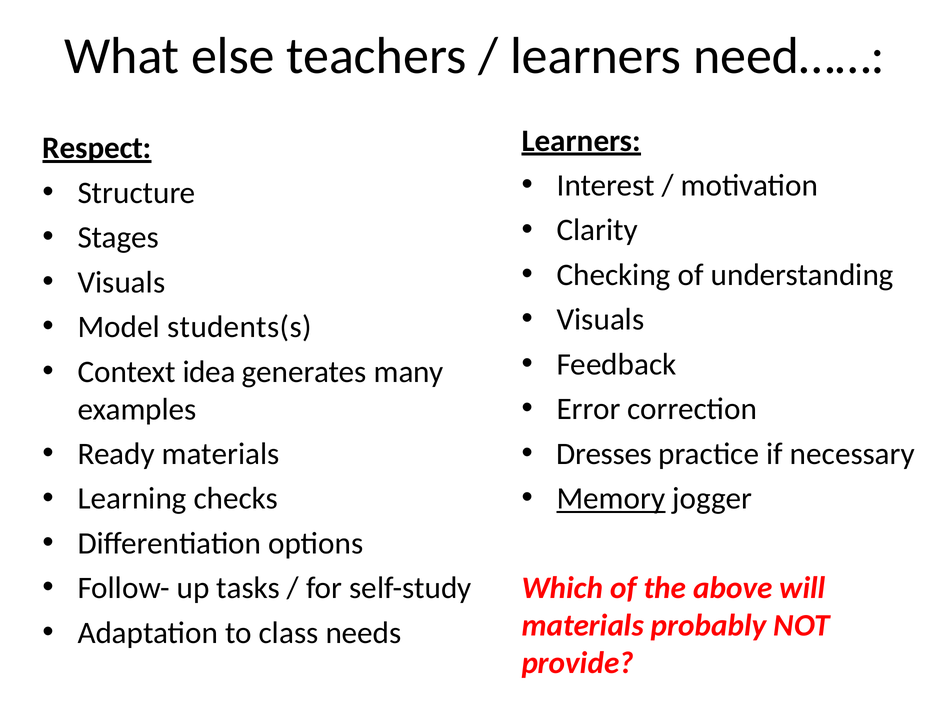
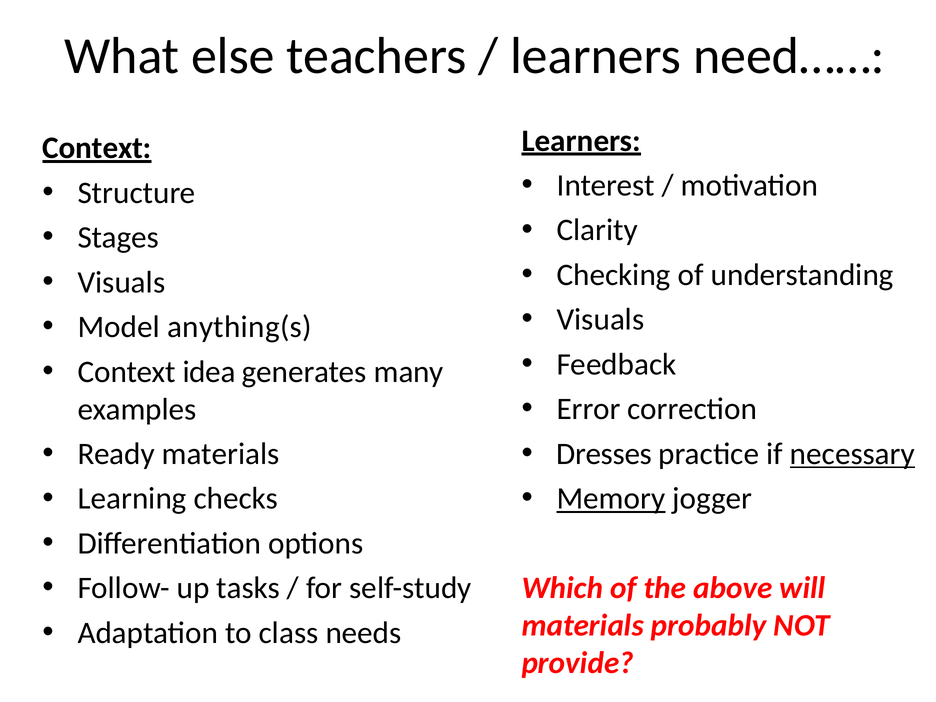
Respect: Respect -> Context (97, 148)
students(s: students(s -> anything(s (239, 327)
necessary underline: none -> present (852, 454)
